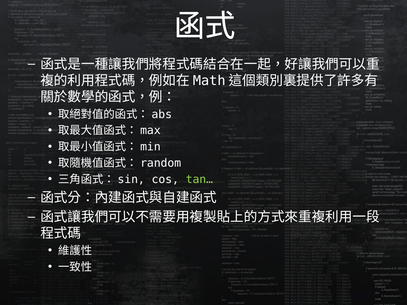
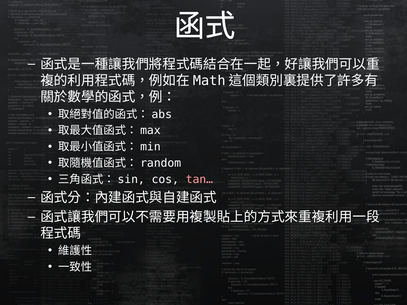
tan… colour: light green -> pink (199, 180)
